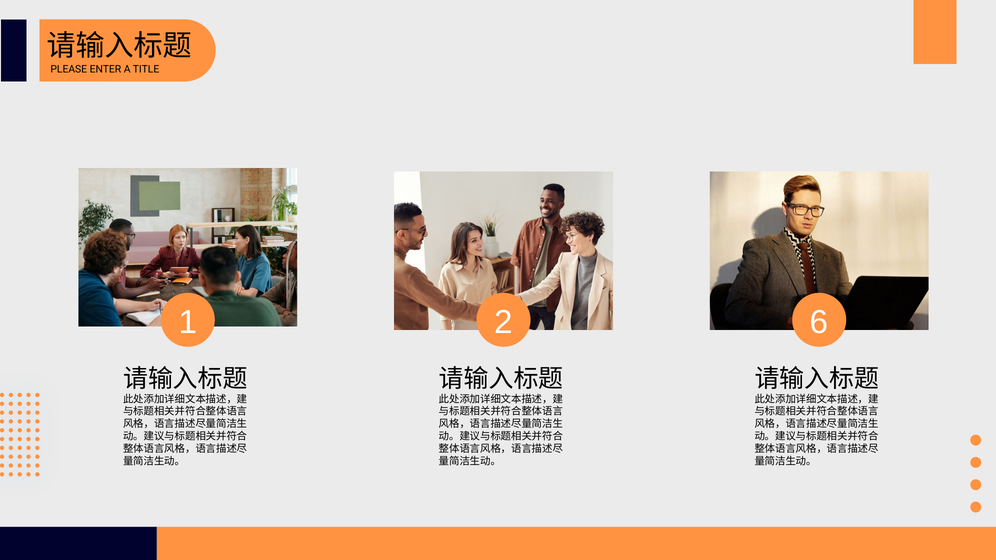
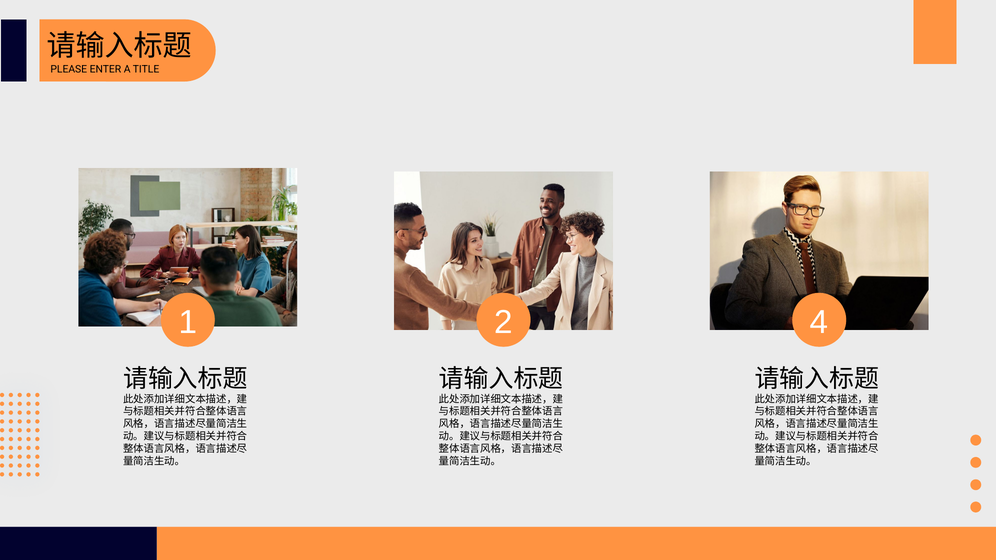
6: 6 -> 4 (819, 322)
